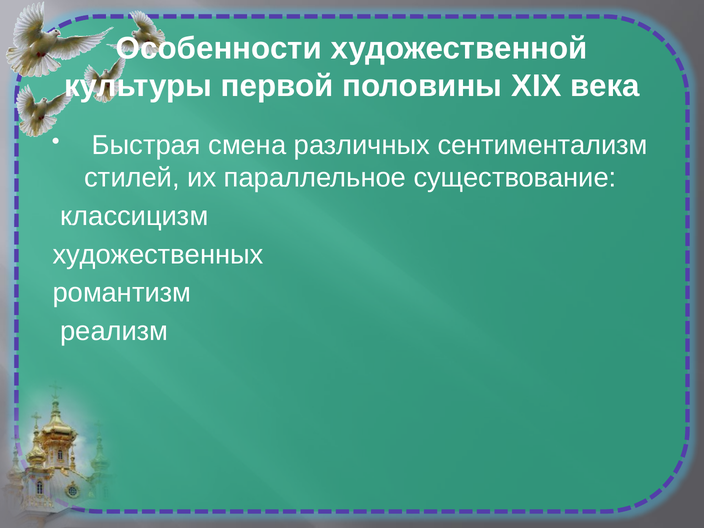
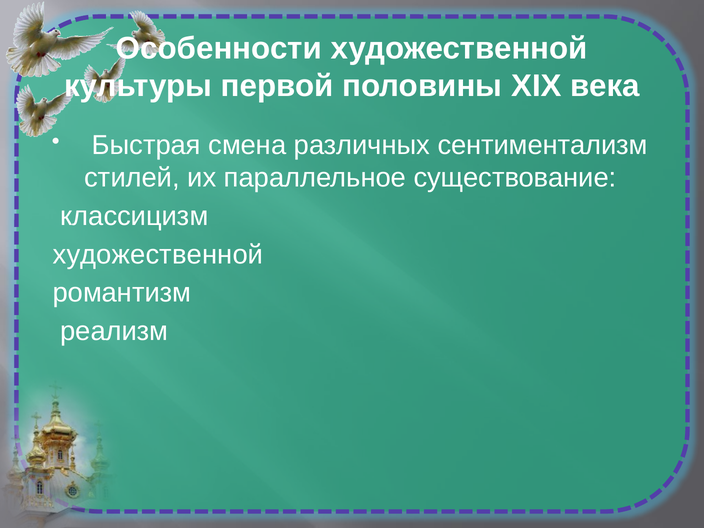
художественных: художественных -> художественной (158, 255)
